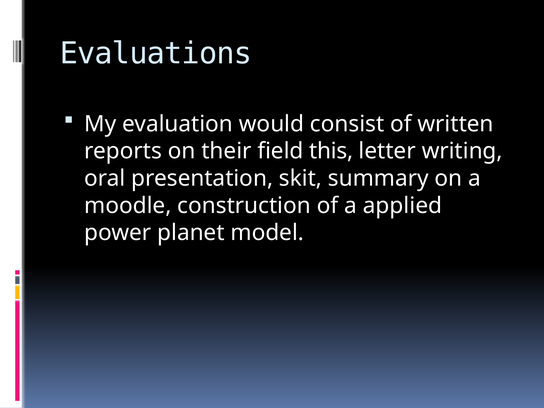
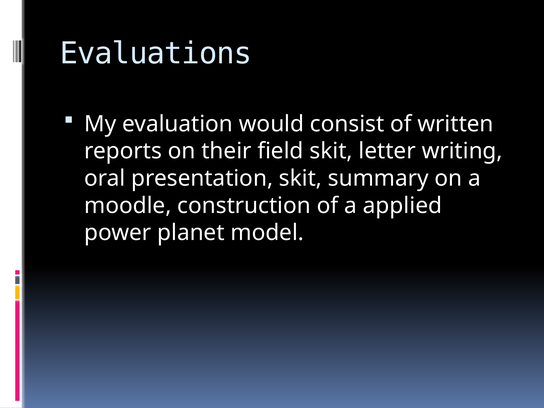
field this: this -> skit (331, 151)
